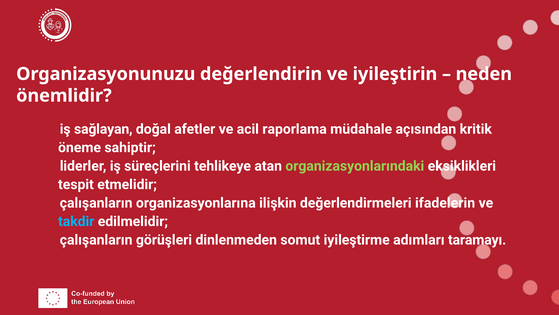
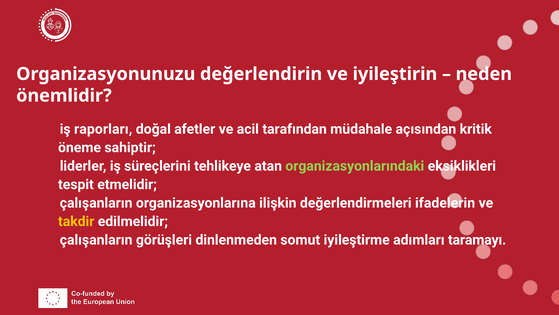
sağlayan: sağlayan -> raporları (103, 129)
raporlama: raporlama -> tarafından (295, 129)
takdir colour: light blue -> yellow (76, 221)
